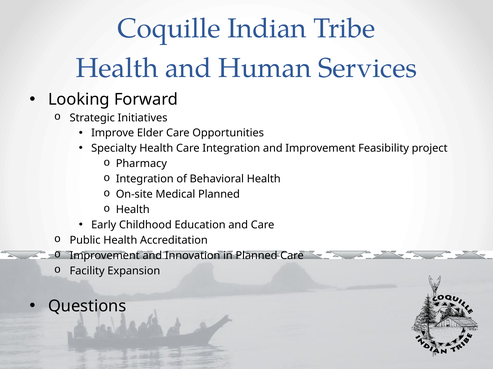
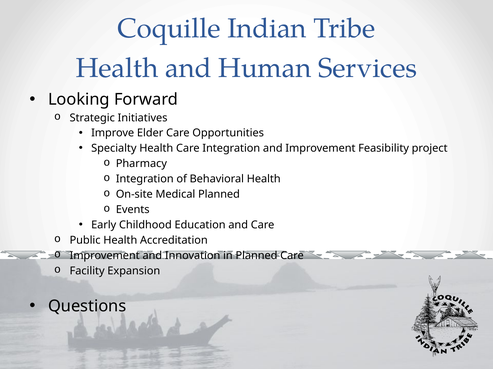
Health: Health -> Events (133, 210)
